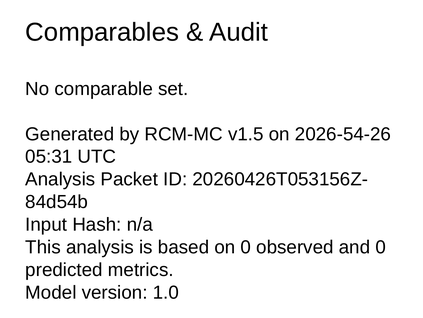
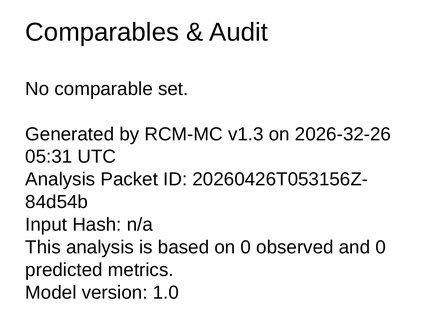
v1.5: v1.5 -> v1.3 (246, 134)
2026-54-26: 2026-54-26 -> 2026-32-26 (343, 134)
